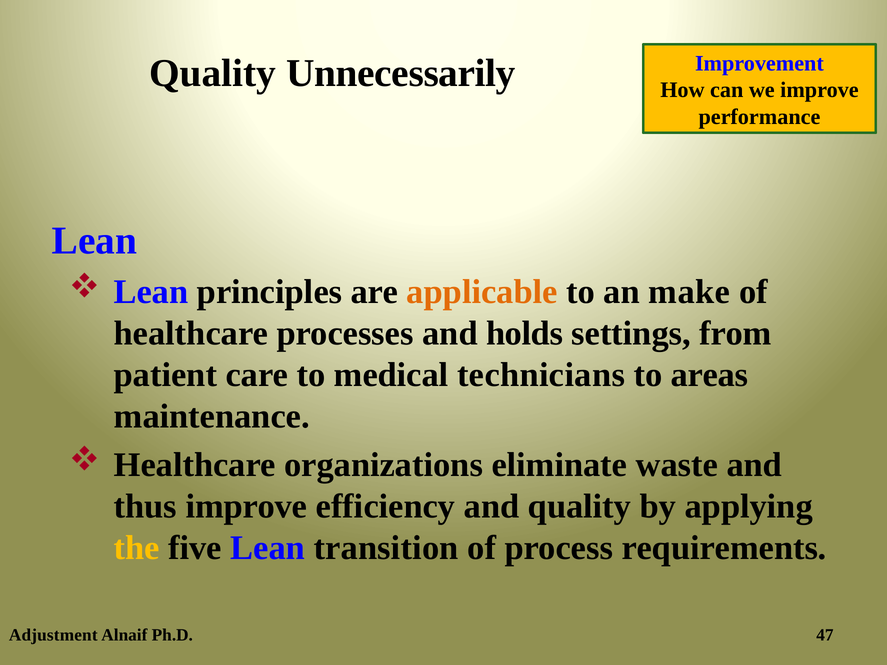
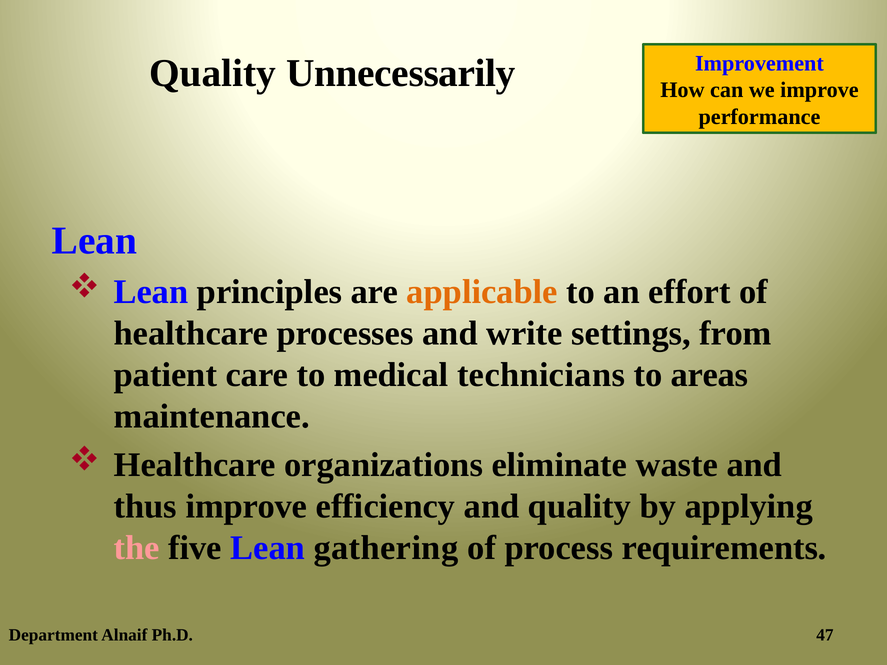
make: make -> effort (689, 292)
holds: holds -> write (524, 334)
the colour: yellow -> pink (137, 548)
transition: transition -> gathering (386, 548)
Adjustment: Adjustment -> Department (53, 635)
